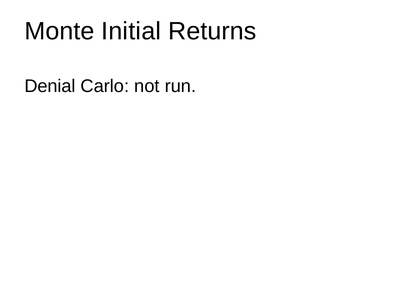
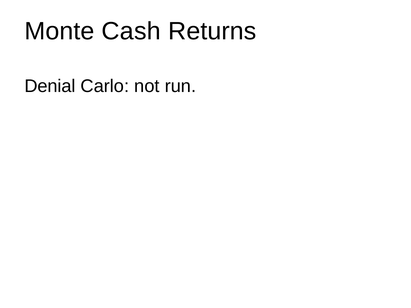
Initial: Initial -> Cash (131, 31)
